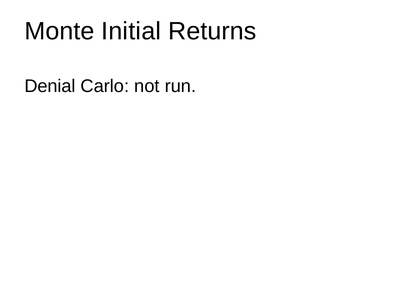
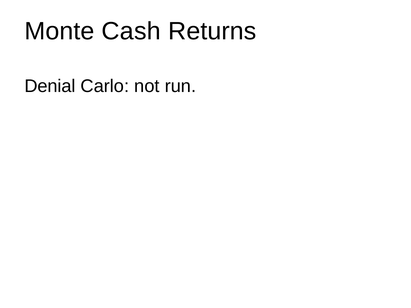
Initial: Initial -> Cash (131, 31)
